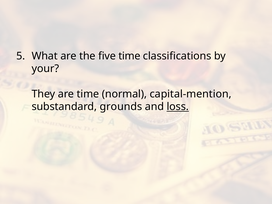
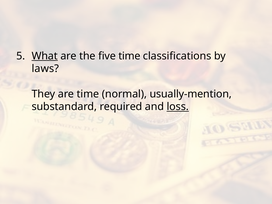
What underline: none -> present (45, 56)
your: your -> laws (45, 69)
capital-mention: capital-mention -> usually-mention (191, 94)
grounds: grounds -> required (121, 107)
